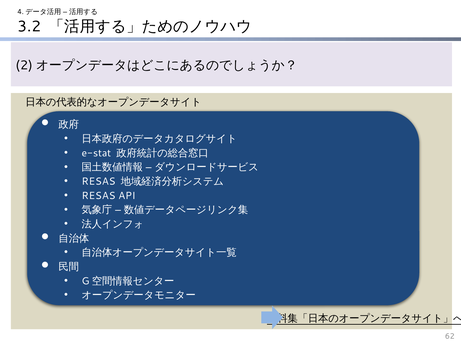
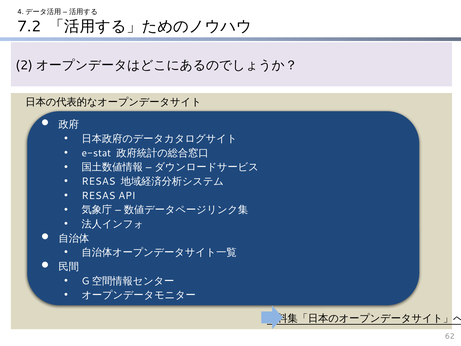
3.2: 3.2 -> 7.2 (29, 26)
